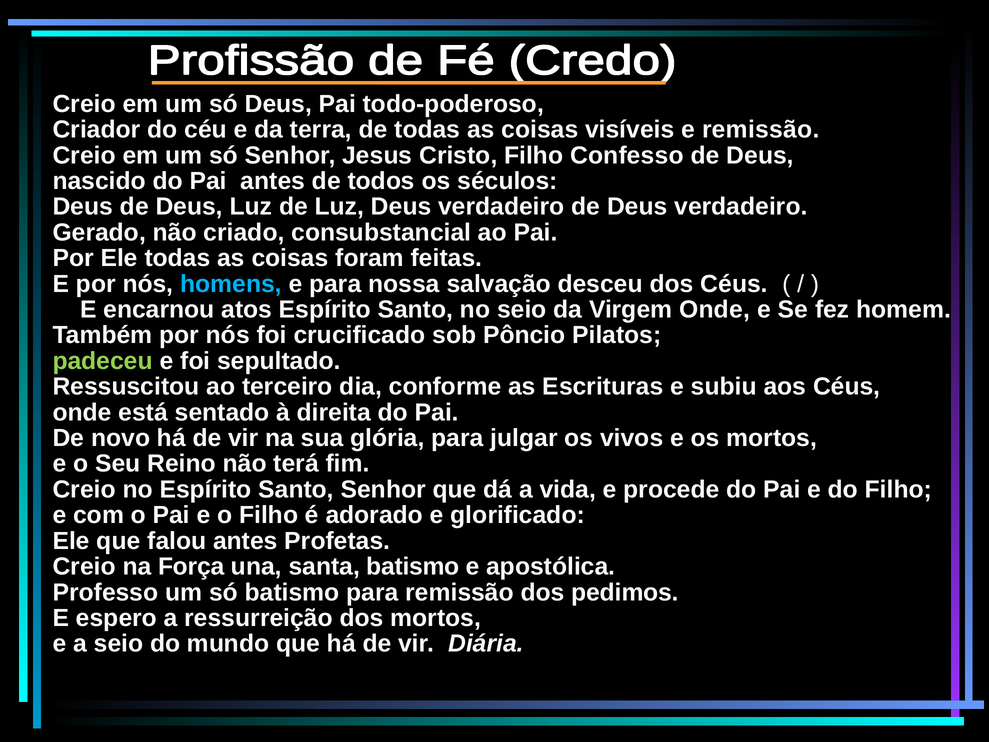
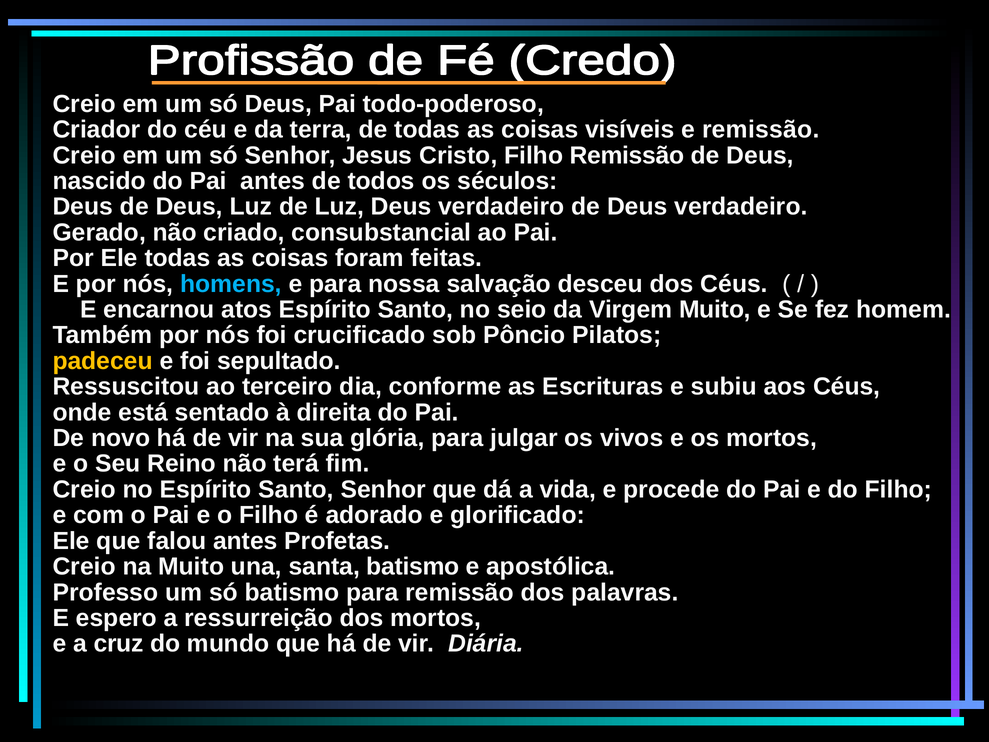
Filho Confesso: Confesso -> Remissão (627, 155)
Virgem Onde: Onde -> Muito (715, 309)
padeceu colour: light green -> yellow (103, 361)
na Força: Força -> Muito (191, 566)
pedimos: pedimos -> palavras (625, 592)
a seio: seio -> cruz (119, 644)
